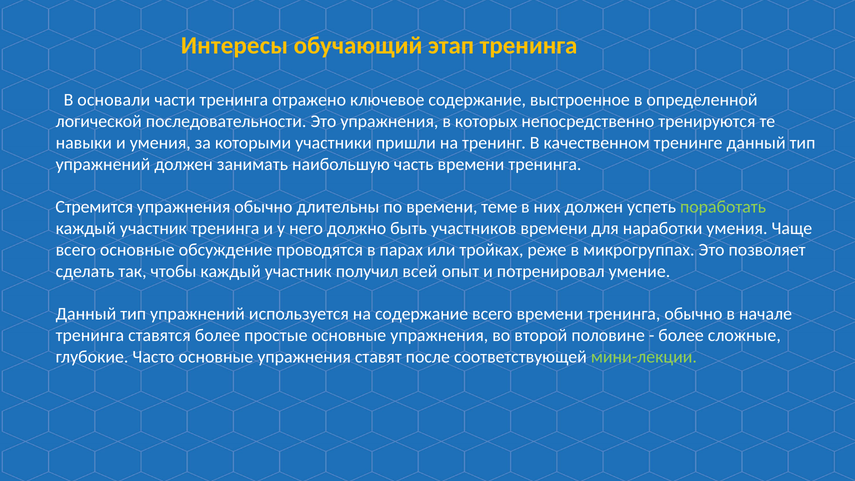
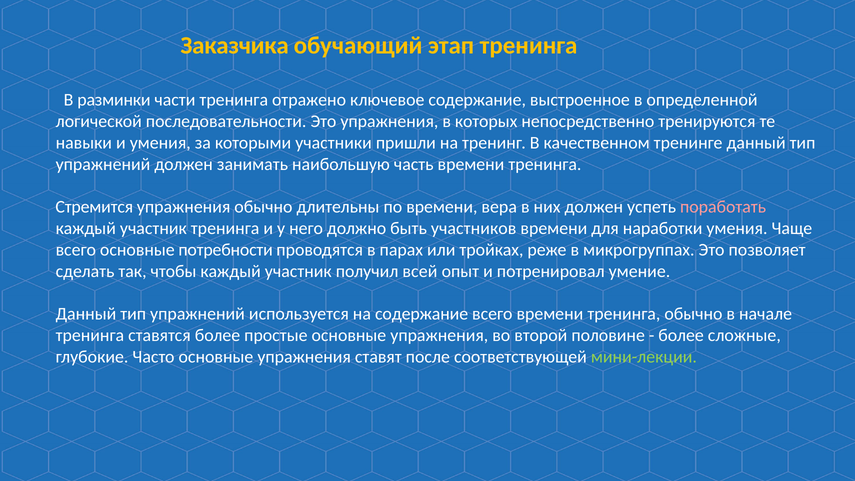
Интересы: Интересы -> Заказчика (235, 45)
основали: основали -> разминки (114, 100)
теме: теме -> вера (499, 207)
поработать colour: light green -> pink (723, 207)
обсуждение: обсуждение -> потребности (226, 250)
